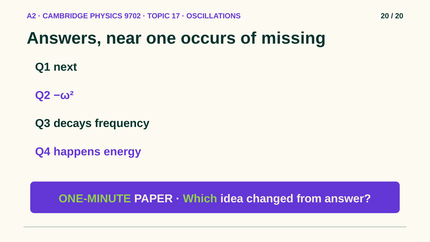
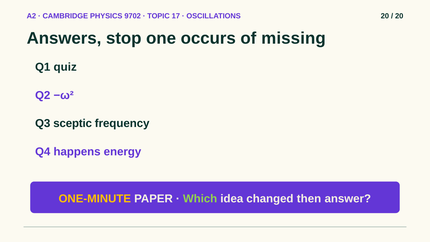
near: near -> stop (124, 38)
next: next -> quiz (65, 67)
decays: decays -> sceptic (73, 123)
ONE-MINUTE colour: light green -> yellow (95, 199)
from: from -> then (309, 199)
